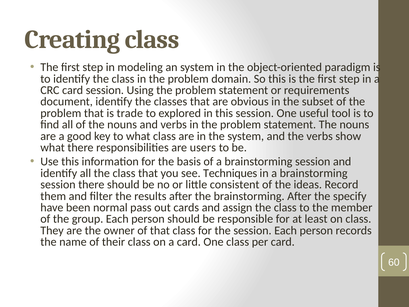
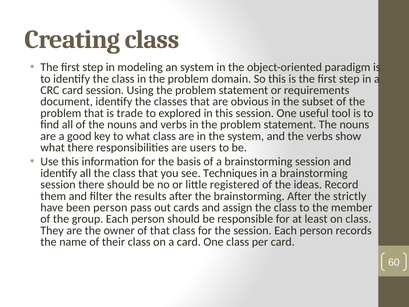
consistent: consistent -> registered (235, 184)
specify: specify -> strictly (350, 196)
been normal: normal -> person (110, 207)
